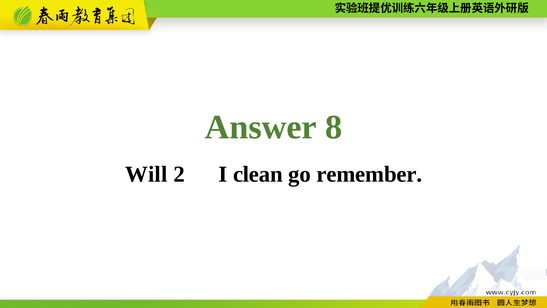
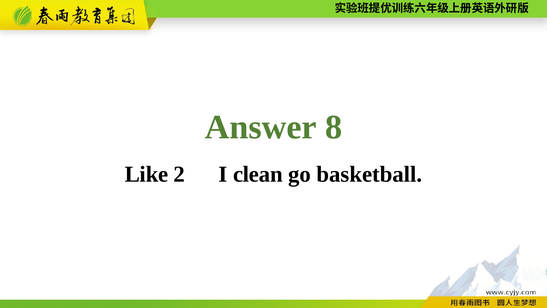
Will: Will -> Like (146, 174)
remember: remember -> basketball (369, 174)
